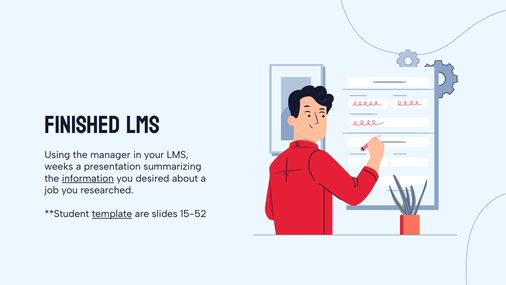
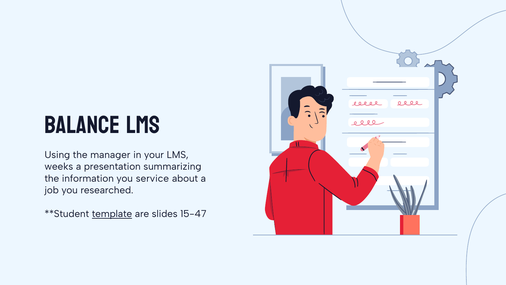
Finished: Finished -> Balance (82, 125)
information underline: present -> none (88, 178)
desired: desired -> service (152, 178)
15-52: 15-52 -> 15-47 (193, 214)
